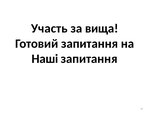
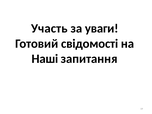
вища: вища -> уваги (102, 28)
Готовий запитання: запитання -> свідомості (90, 44)
